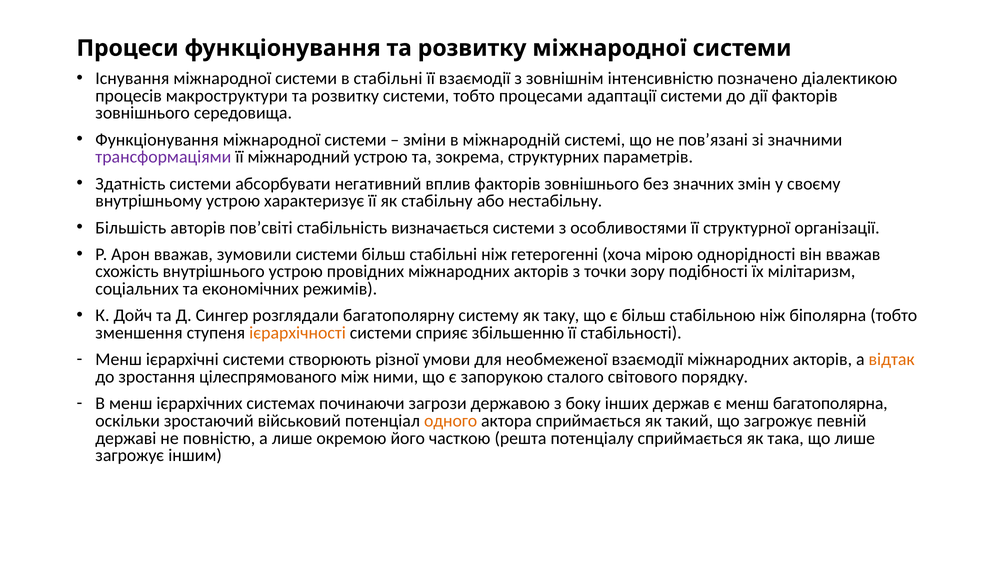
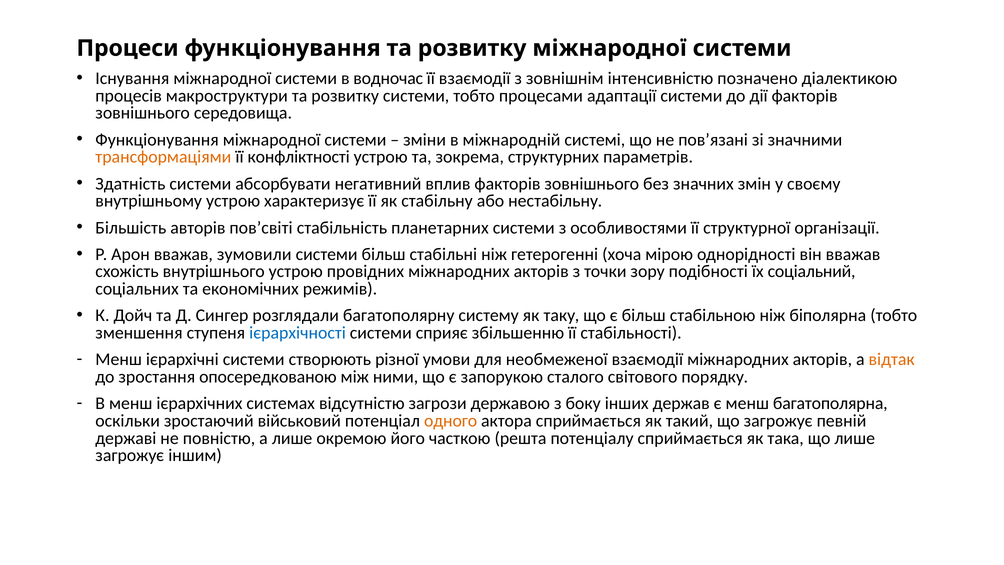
в стабільні: стабільні -> водночас (388, 78)
трансформаціями colour: purple -> orange (163, 157)
міжнародний: міжнародний -> конфліктності (299, 157)
визначається: визначається -> планетарних (440, 228)
мілітаризм: мілітаризм -> соціальний (812, 271)
ієрархічності colour: orange -> blue (298, 333)
цілеспрямованого: цілеспрямованого -> опосередкованою (268, 377)
починаючи: починаючи -> відсутністю (362, 403)
